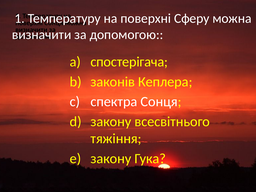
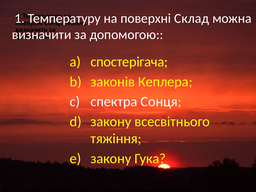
Сферу: Сферу -> Склад (192, 18)
